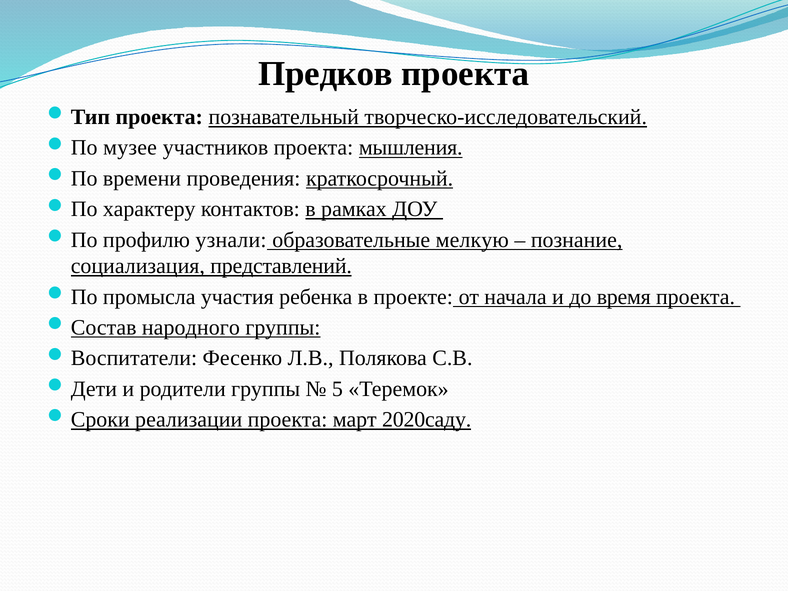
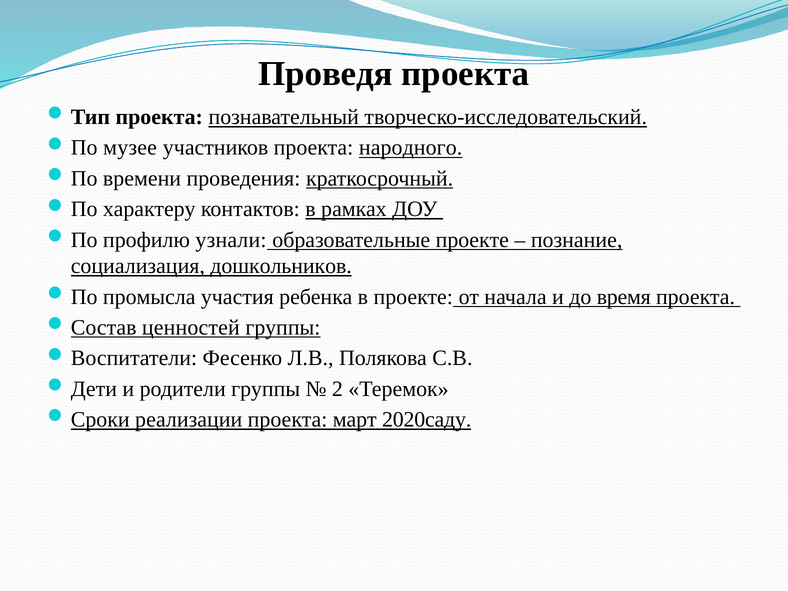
Предков: Предков -> Проведя (326, 74)
мышления: мышления -> народного (411, 148)
образовательные мелкую: мелкую -> проекте (472, 240)
представлений: представлений -> дошкольников (281, 266)
народного: народного -> ценностей (191, 327)
5: 5 -> 2 (337, 389)
